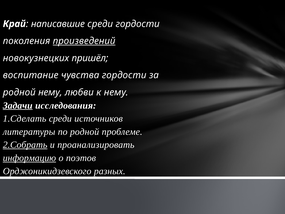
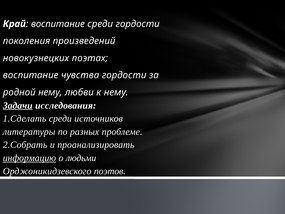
написавшие: написавшие -> воспитание (58, 24)
произведений underline: present -> none (84, 41)
пришёл: пришёл -> поэтах (90, 58)
по родной: родной -> разных (85, 132)
2.Собрать underline: present -> none (25, 145)
поэтов: поэтов -> людьми (81, 158)
разных: разных -> поэтов (110, 171)
